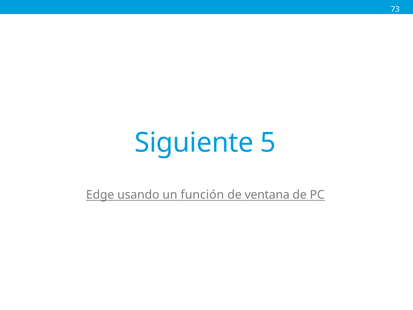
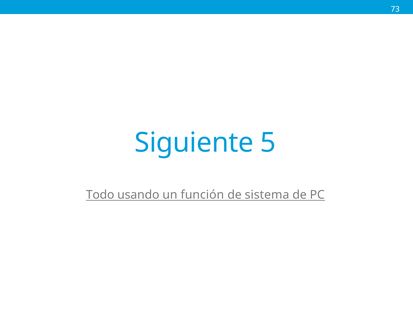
Edge: Edge -> Todo (100, 195)
ventana: ventana -> sistema (267, 195)
